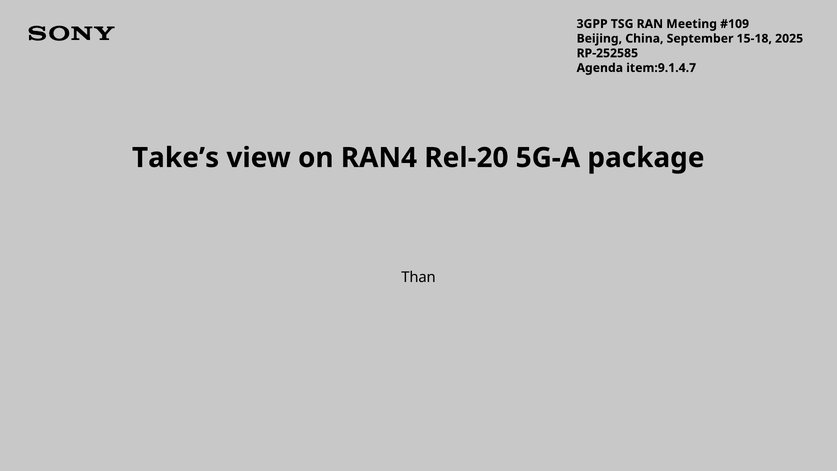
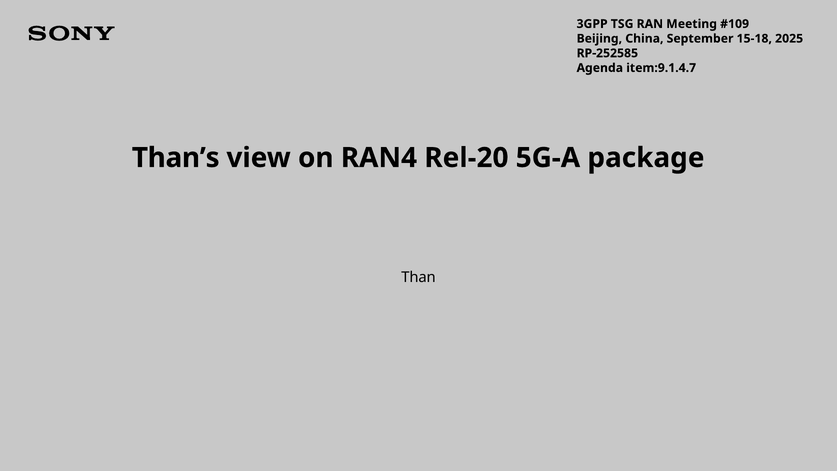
Take’s: Take’s -> Than’s (176, 158)
